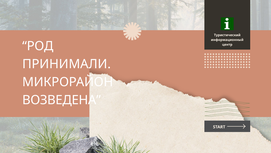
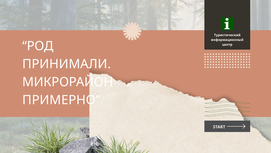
ВОЗВЕДЕНА: ВОЗВЕДЕНА -> ПРИМЕРНО (61, 100)
